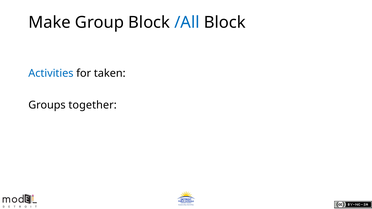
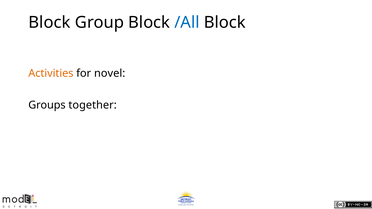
Make: Make -> Block (49, 22)
Activities colour: blue -> orange (51, 73)
taken: taken -> novel (110, 73)
